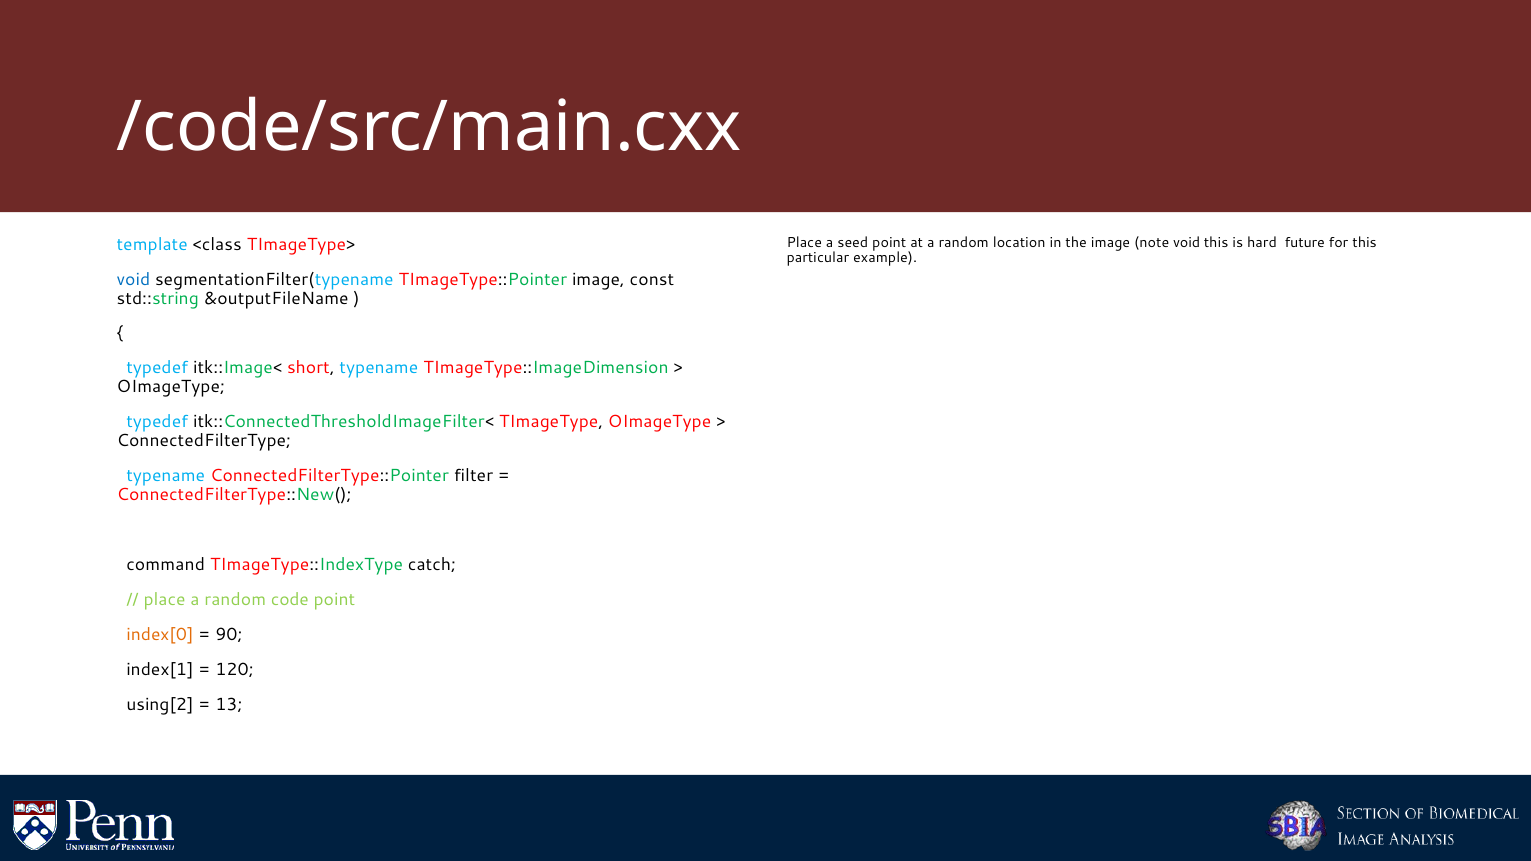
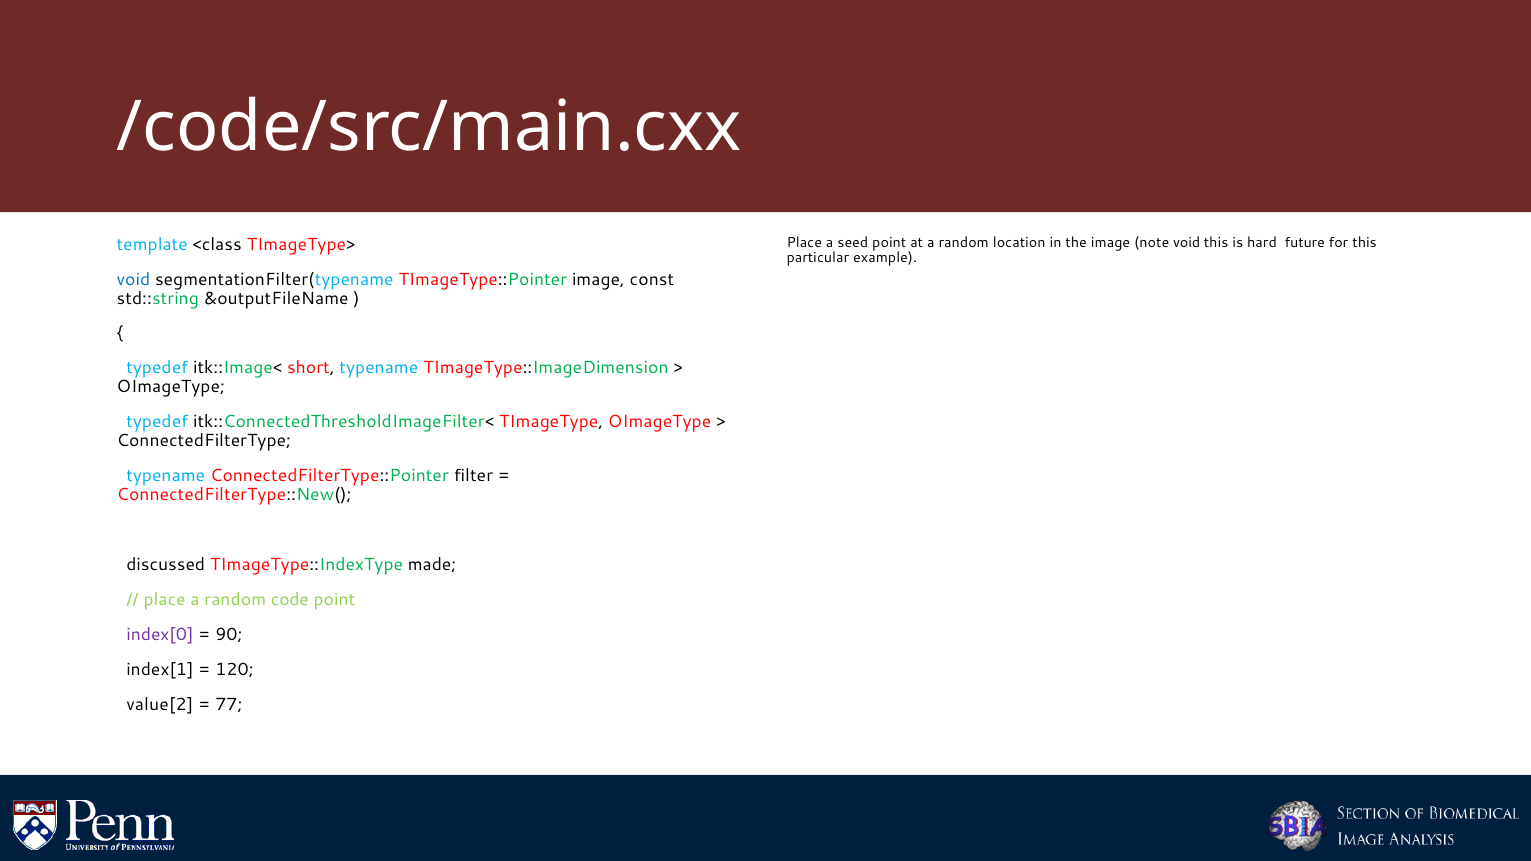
command: command -> discussed (166, 565)
catch: catch -> made (432, 565)
index[0 colour: orange -> purple (160, 635)
using[2: using[2 -> value[2 (160, 705)
13: 13 -> 77 (229, 705)
